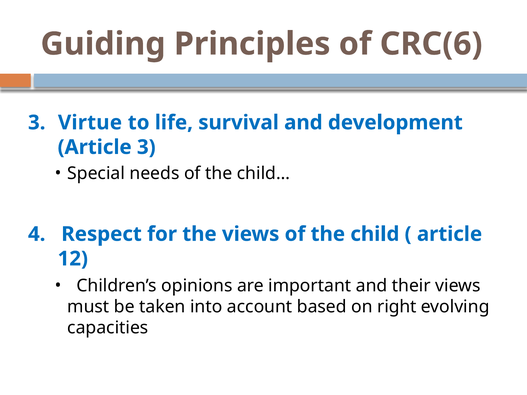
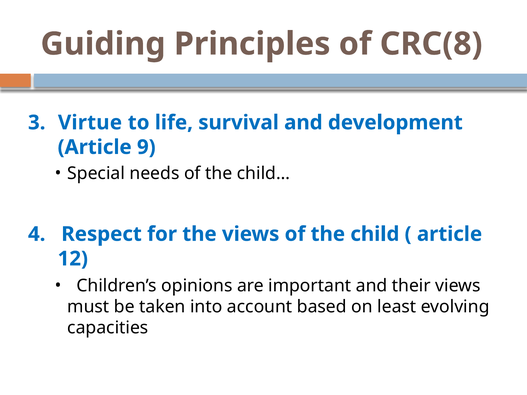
CRC(6: CRC(6 -> CRC(8 (431, 44)
Article 3: 3 -> 9 (146, 147)
right: right -> least (397, 307)
